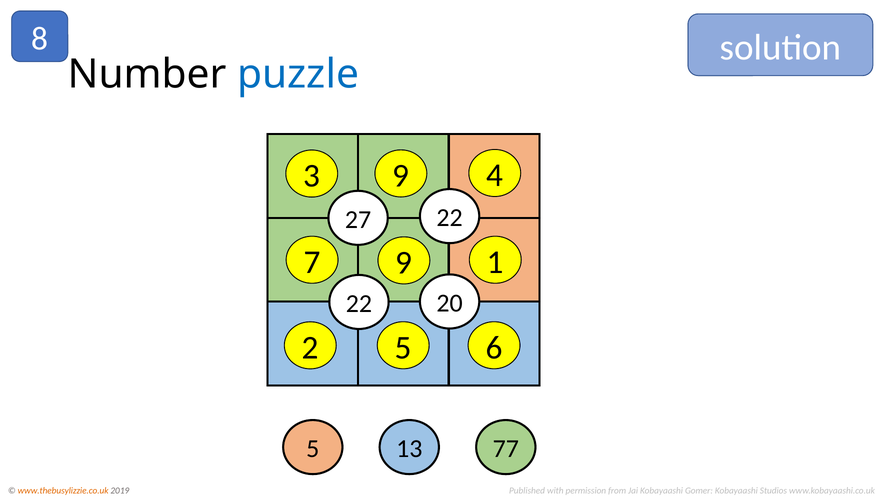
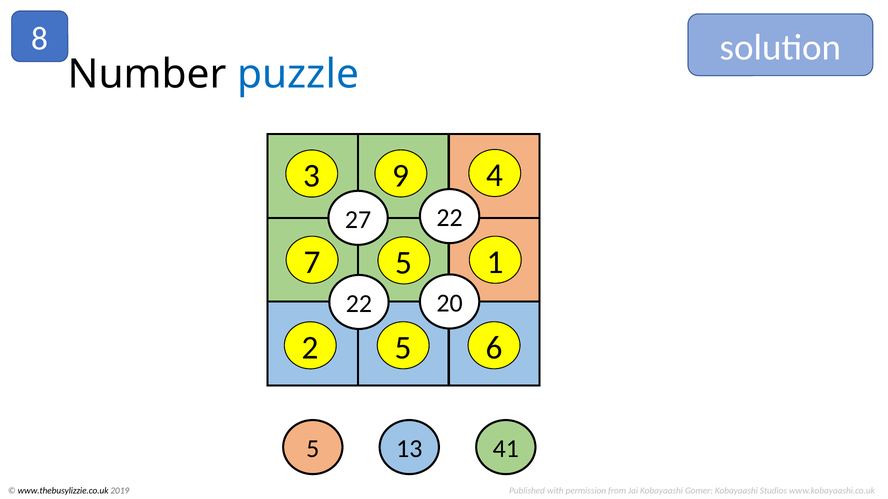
7 9: 9 -> 5 (404, 263)
77: 77 -> 41 (506, 449)
www.thebusylizzie.co.uk colour: orange -> black (63, 491)
